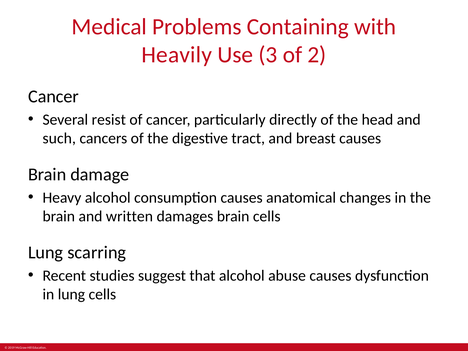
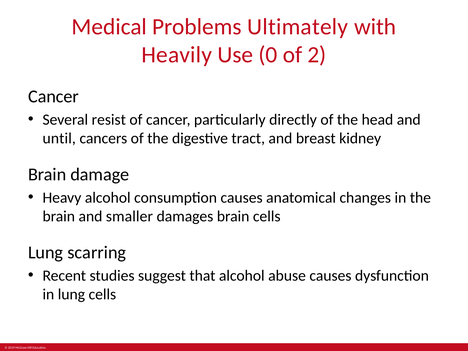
Containing: Containing -> Ultimately (298, 27)
3: 3 -> 0 (268, 55)
such: such -> until (59, 138)
breast causes: causes -> kidney (360, 138)
written: written -> smaller (129, 216)
